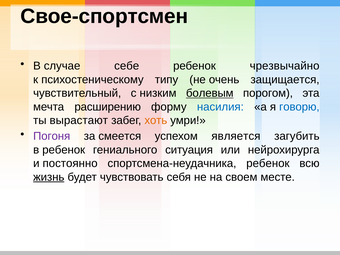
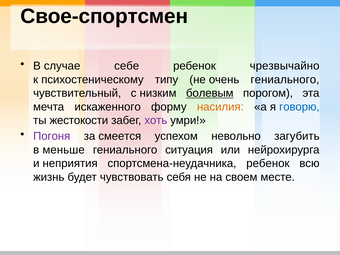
очень защищается: защищается -> гениального (285, 80)
расширению: расширению -> искаженного (108, 107)
насилия colour: blue -> orange (220, 107)
вырастают: вырастают -> жестокости (79, 120)
хоть colour: orange -> purple (156, 120)
является: является -> невольно (236, 136)
в ребенок: ребенок -> меньше (64, 150)
постоянно: постоянно -> неприятия (70, 163)
жизнь underline: present -> none (49, 177)
